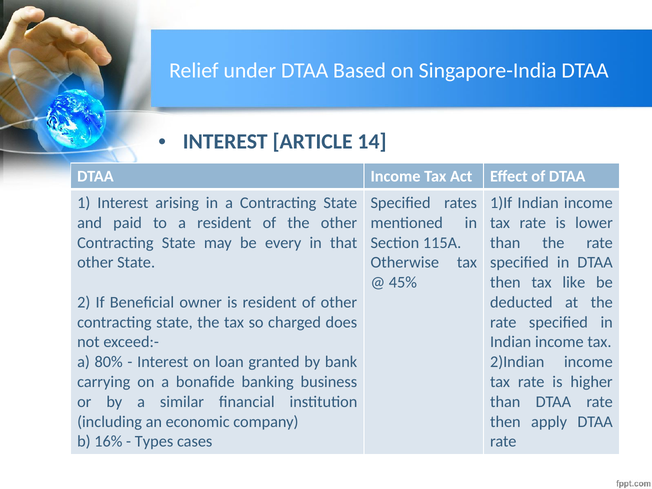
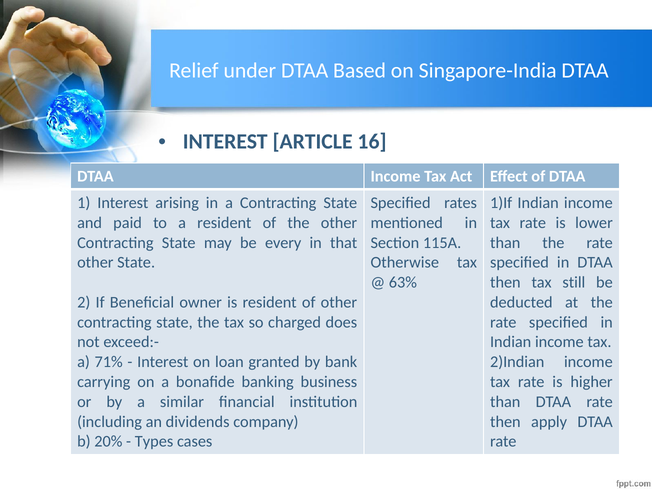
14: 14 -> 16 (372, 141)
45%: 45% -> 63% (403, 282)
like: like -> still (574, 282)
80%: 80% -> 71% (109, 362)
economic: economic -> dividends (198, 422)
16%: 16% -> 20% (108, 442)
